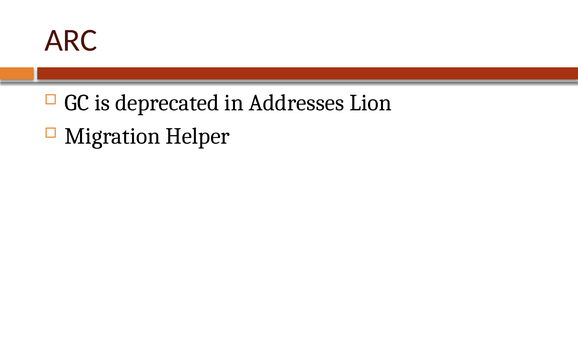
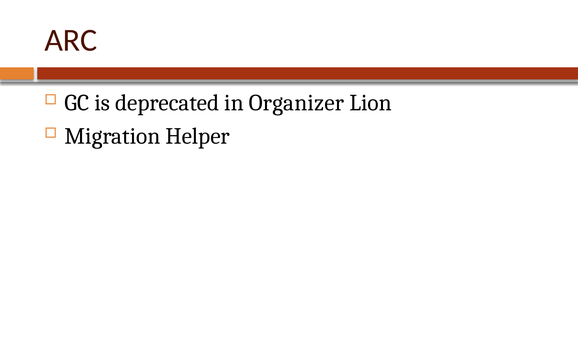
Addresses: Addresses -> Organizer (296, 103)
